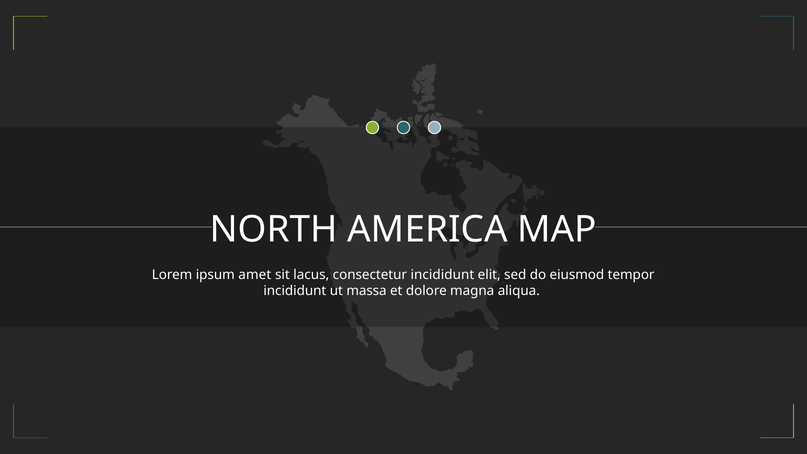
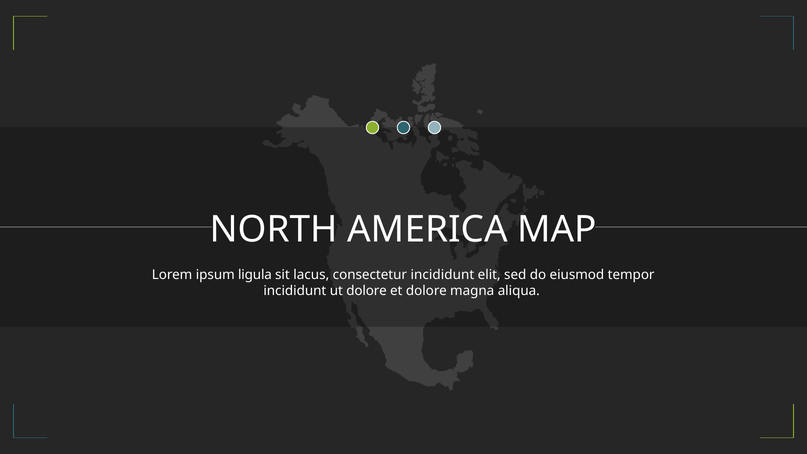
amet: amet -> ligula (255, 275)
ut massa: massa -> dolore (367, 291)
